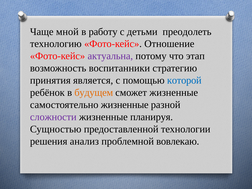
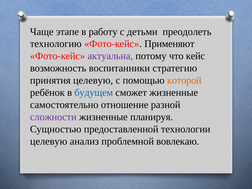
мной: мной -> этапе (67, 32)
Отношение: Отношение -> Применяют (169, 44)
этап: этап -> кейс (195, 56)
принятия является: является -> целевую (93, 80)
которой colour: blue -> orange (184, 80)
будущем colour: orange -> blue (94, 93)
самостоятельно жизненные: жизненные -> отношение (125, 105)
решения: решения -> целевую (49, 141)
